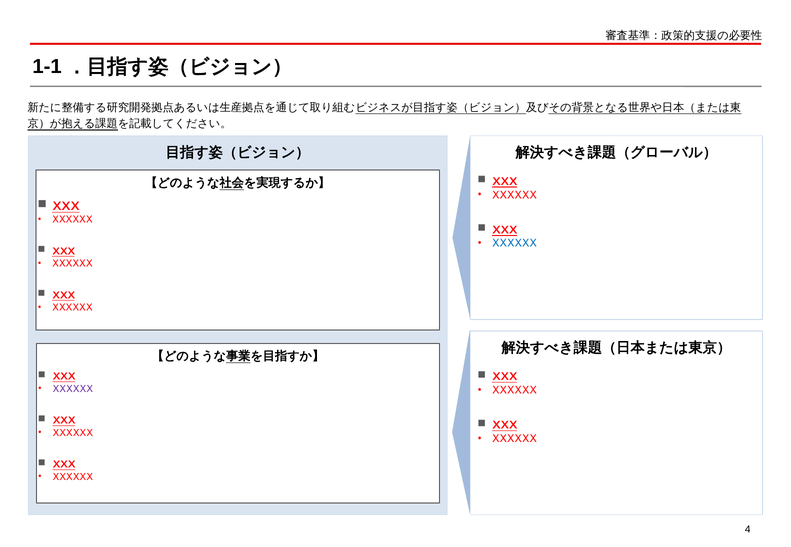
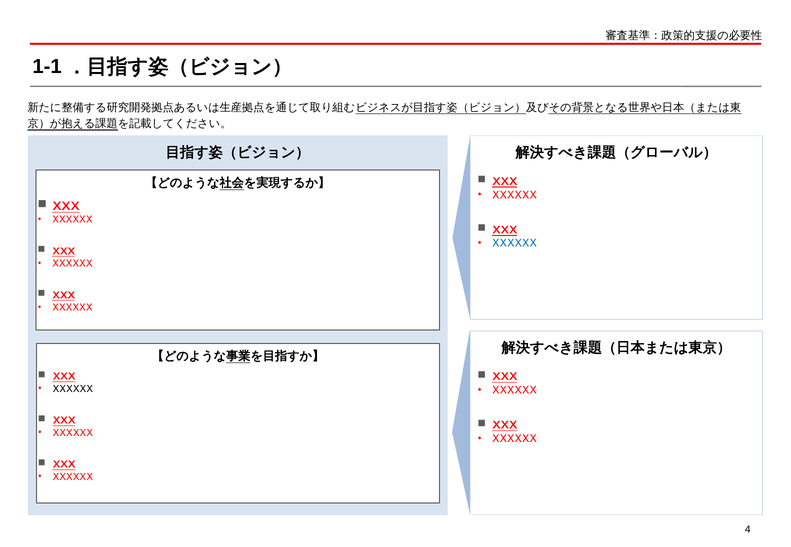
XXXXXX colour: purple -> black (73, 389)
